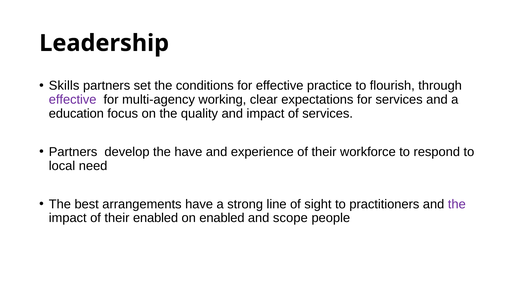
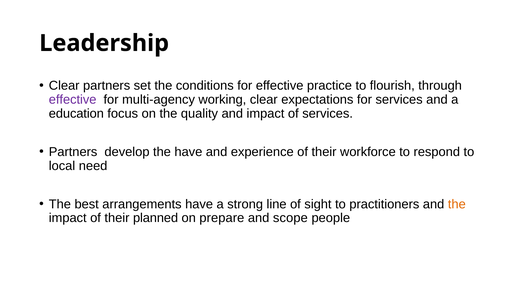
Skills: Skills -> Clear (64, 86)
the colour: purple -> orange (457, 204)
their enabled: enabled -> planned (156, 218)
on enabled: enabled -> prepare (222, 218)
